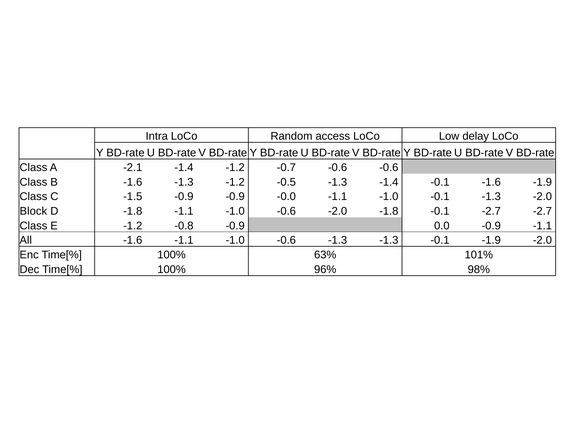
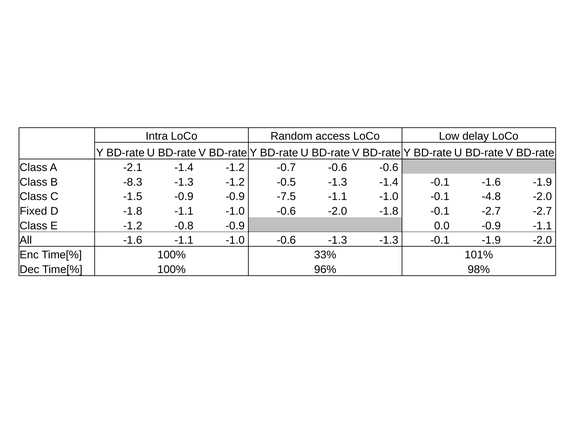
B -1.6: -1.6 -> -8.3 (133, 182)
-0.0: -0.0 -> -7.5 (286, 196)
-0.1 -1.3: -1.3 -> -4.8 (491, 196)
Block: Block -> Fixed (33, 211)
63%: 63% -> 33% (325, 255)
